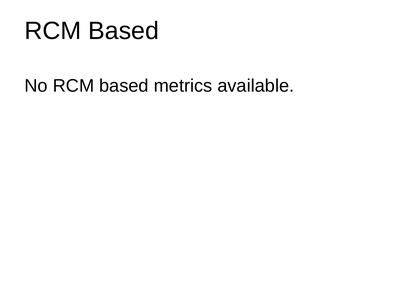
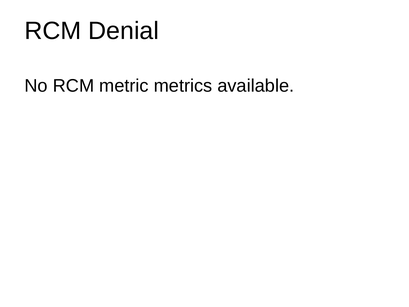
Based: Based -> Denial (124, 31)
No RCM based: based -> metric (124, 86)
